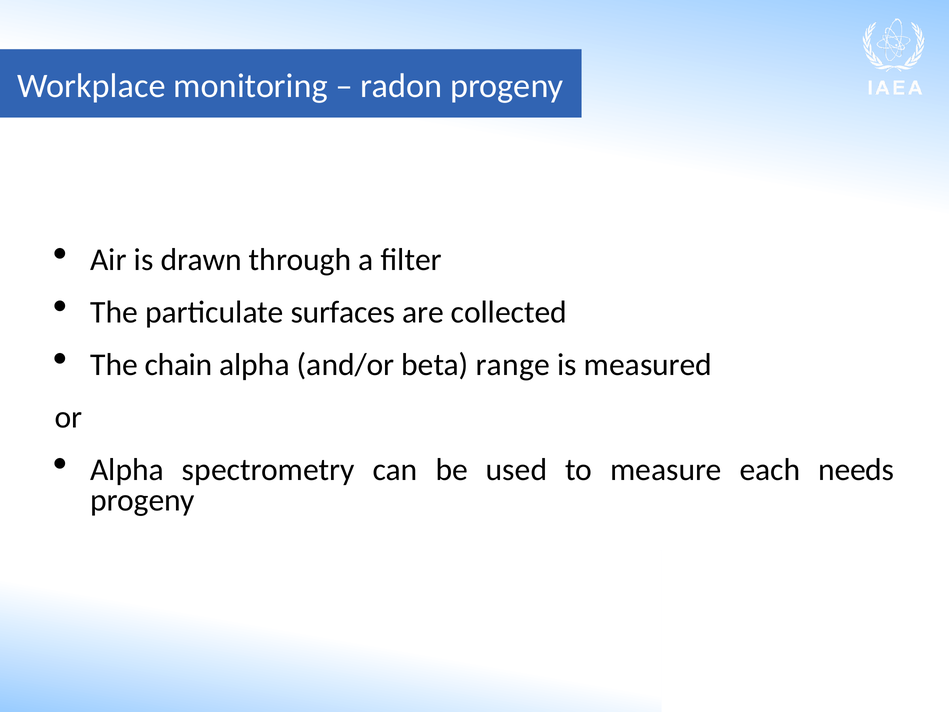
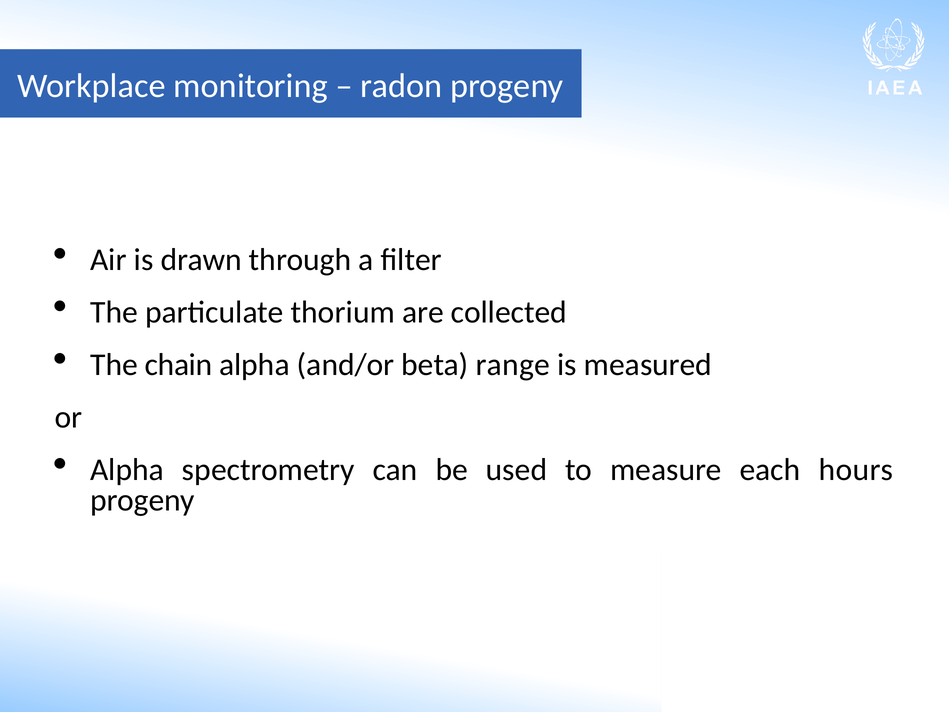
surfaces: surfaces -> thorium (343, 312)
needs: needs -> hours (856, 470)
